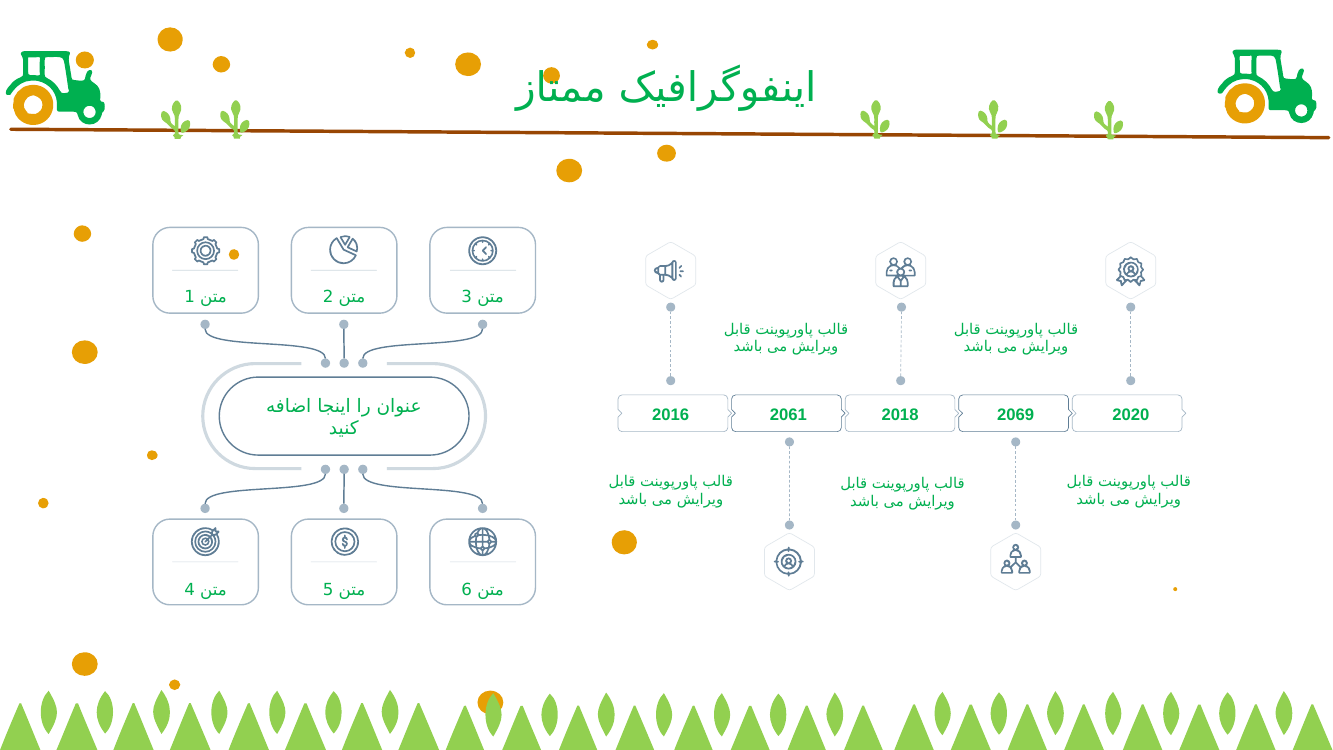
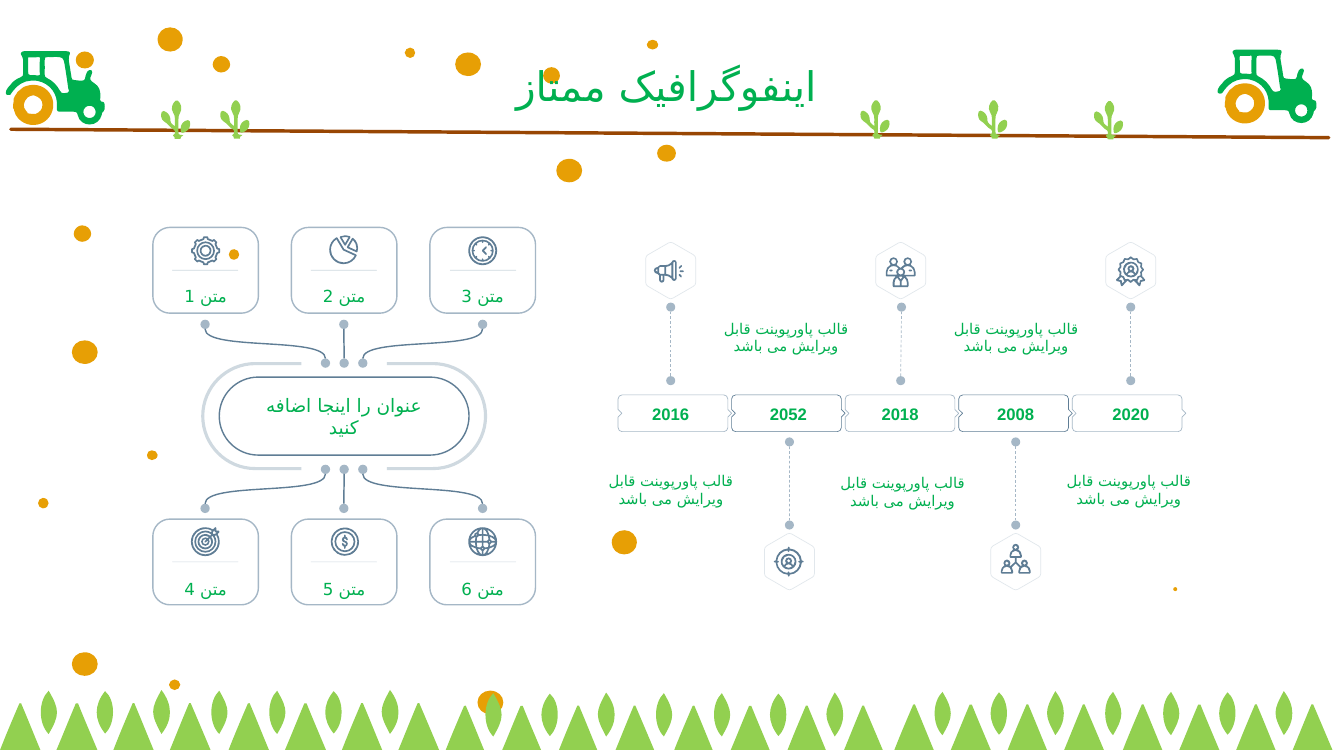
2061: 2061 -> 2052 (788, 414)
2069: 2069 -> 2008 (1016, 414)
